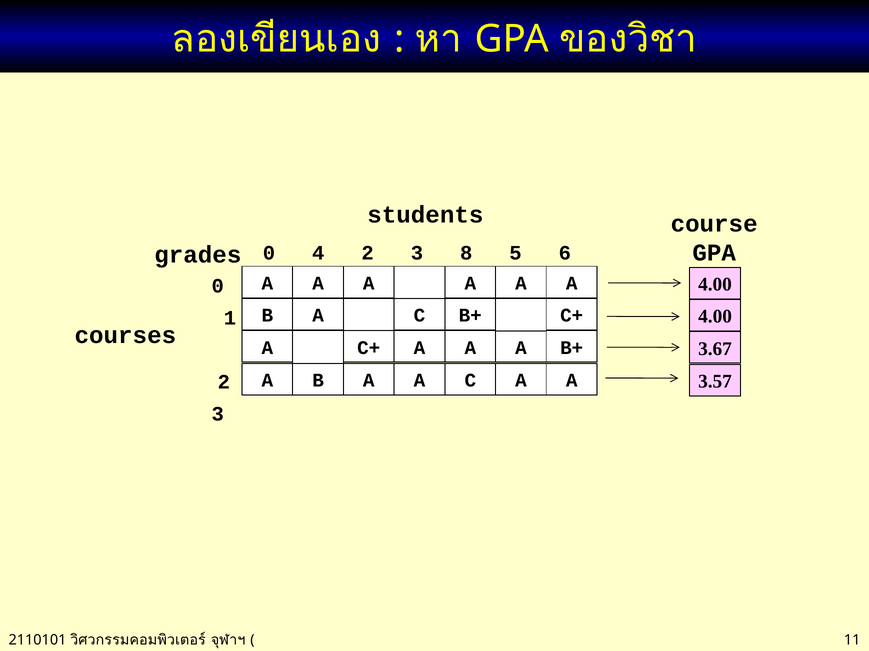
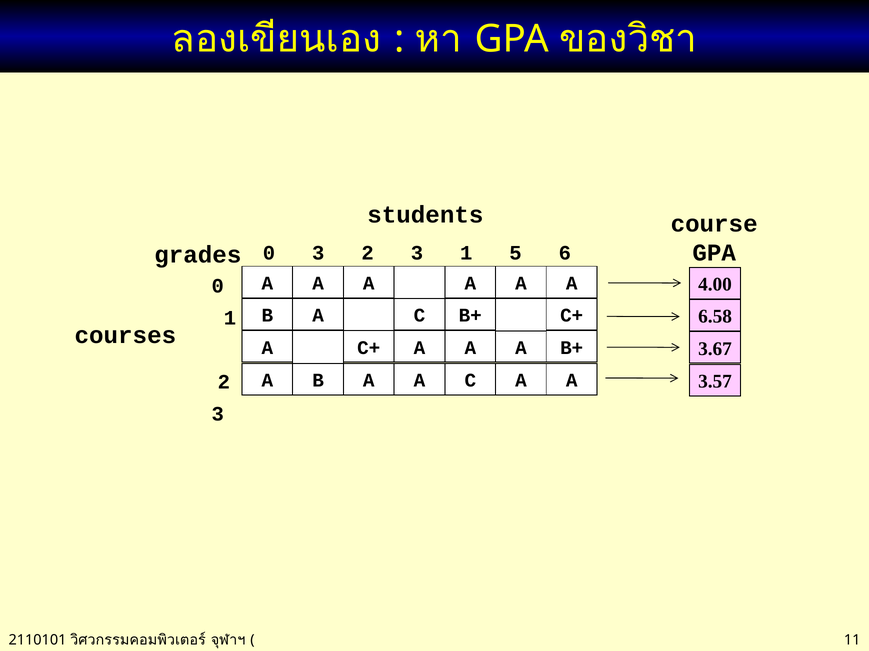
0 4: 4 -> 3 (318, 253)
3 8: 8 -> 1 (466, 253)
4.00: 4.00 -> 6.58 (715, 317)
